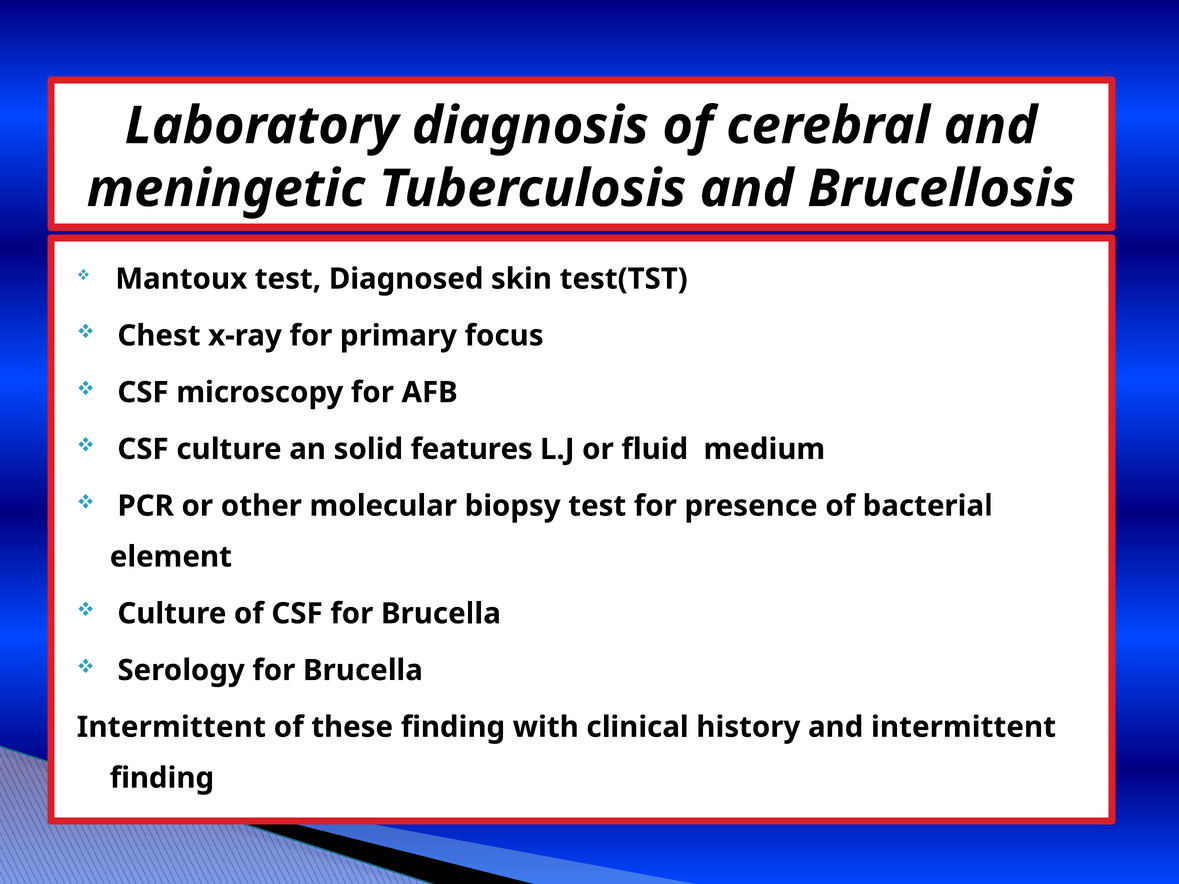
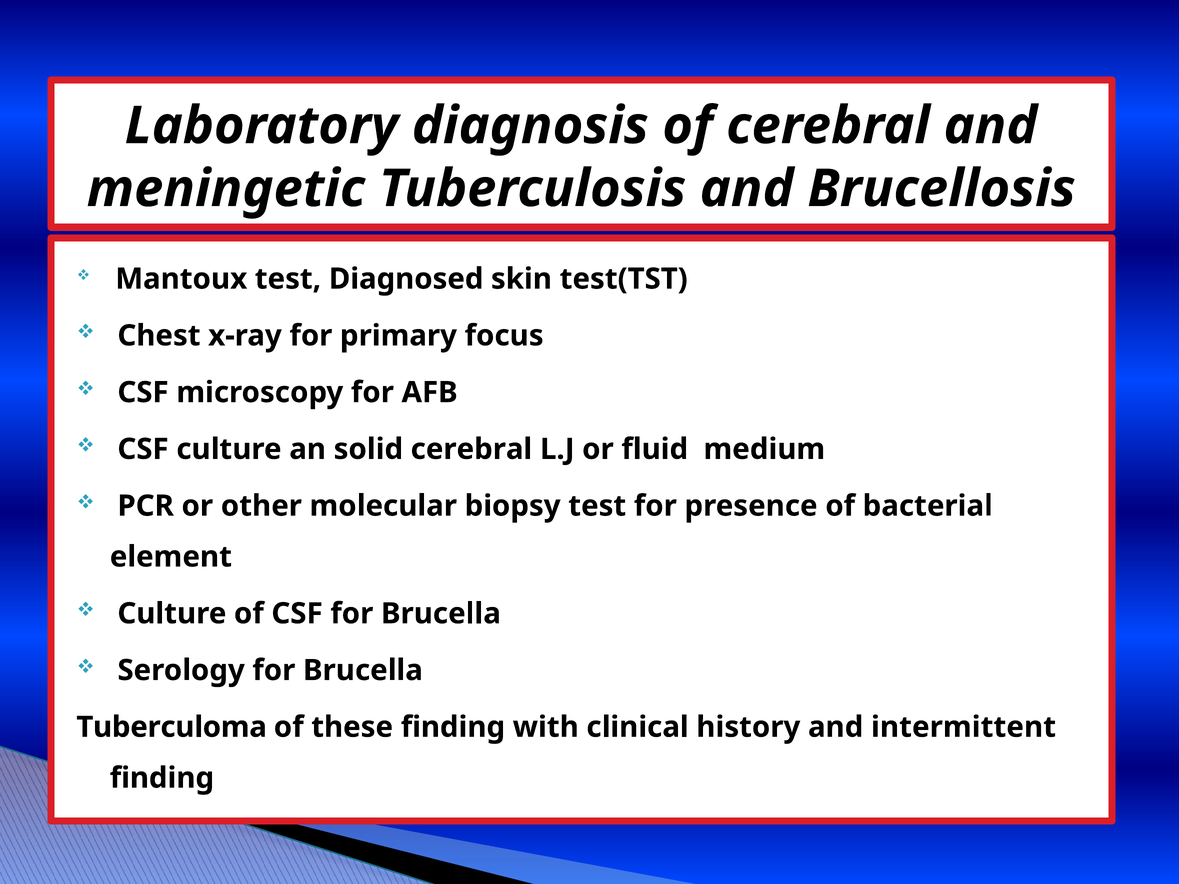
solid features: features -> cerebral (471, 449)
Intermittent: Intermittent -> Tuberculoma (172, 727)
